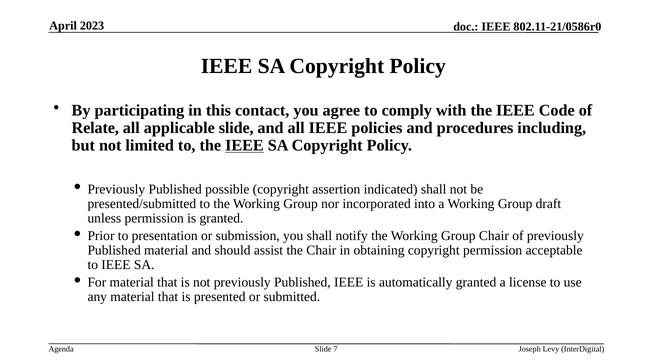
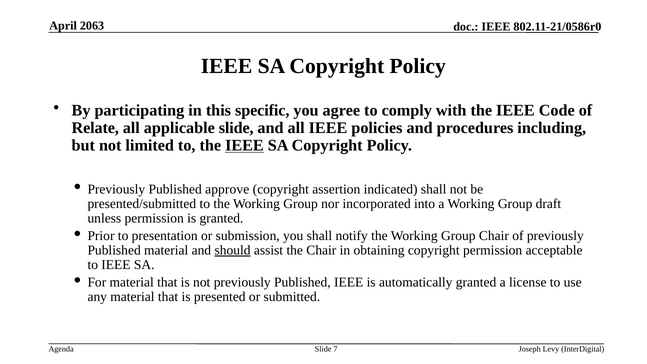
2023: 2023 -> 2063 (92, 26)
contact: contact -> specific (262, 110)
possible: possible -> approve (227, 189)
should underline: none -> present (233, 250)
